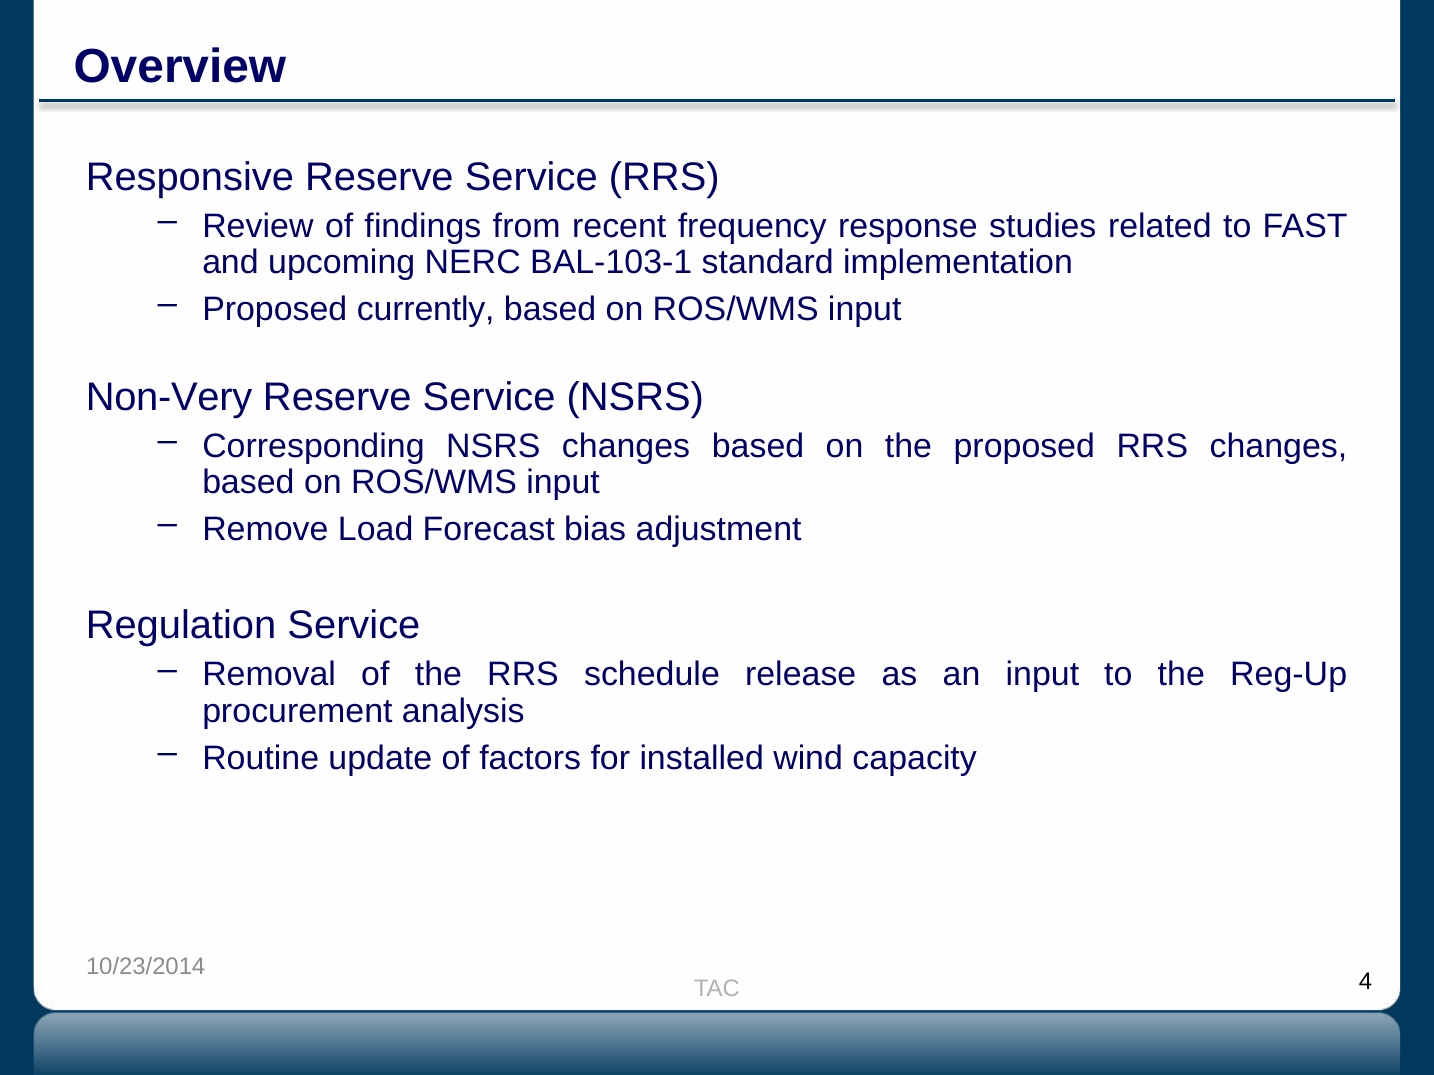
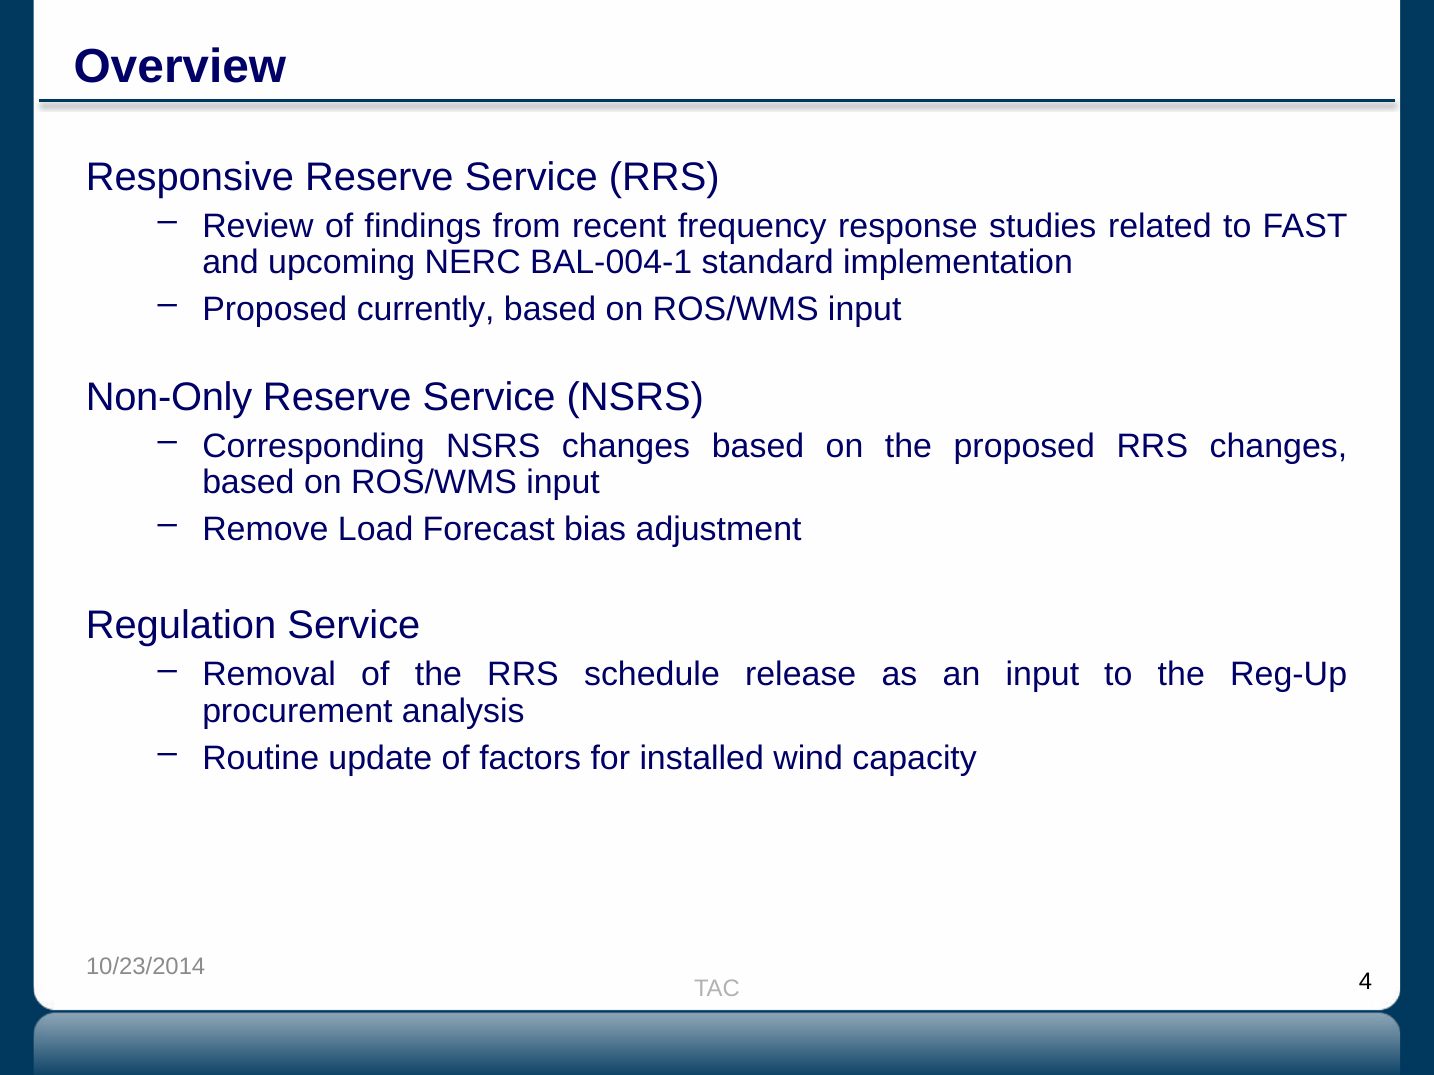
BAL-103-1: BAL-103-1 -> BAL-004-1 (611, 263)
Non-Very: Non-Very -> Non-Only (169, 397)
